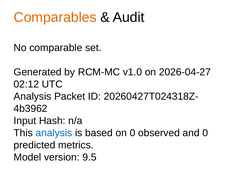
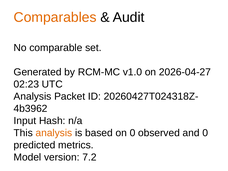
02:12: 02:12 -> 02:23 (26, 84)
analysis colour: blue -> orange (54, 133)
9.5: 9.5 -> 7.2 (89, 157)
